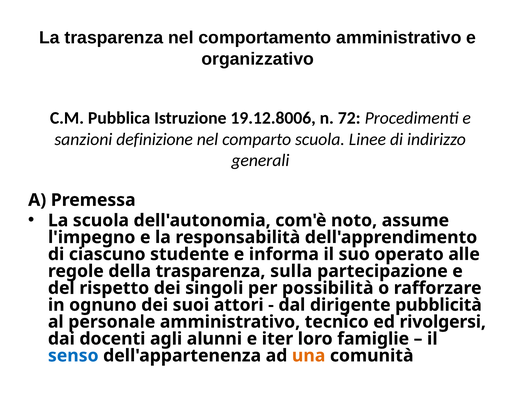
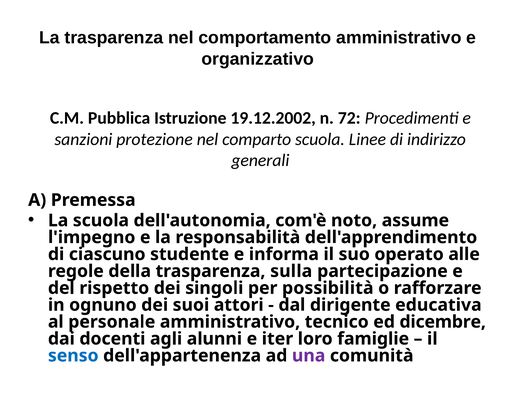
19.12.8006: 19.12.8006 -> 19.12.2002 (273, 118)
definizione: definizione -> protezione (155, 139)
pubblicità: pubblicità -> educativa (438, 305)
rivolgersi: rivolgersi -> dicembre (443, 322)
una colour: orange -> purple (309, 356)
